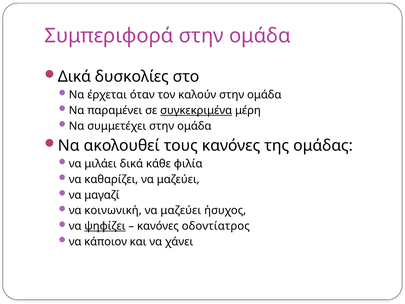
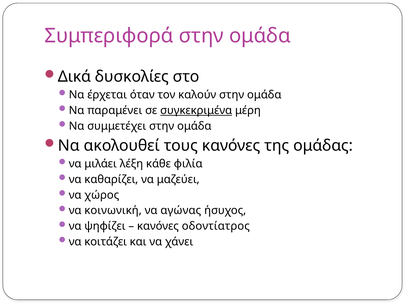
μιλάει δικά: δικά -> λέξη (131, 164)
μαγαζί: μαγαζί -> χώρος (102, 195)
μαζεύει: μαζεύει -> αγώνας (181, 210)
ψηφίζει underline: present -> none (105, 226)
κάποιον: κάποιον -> κοιτάζει (106, 242)
